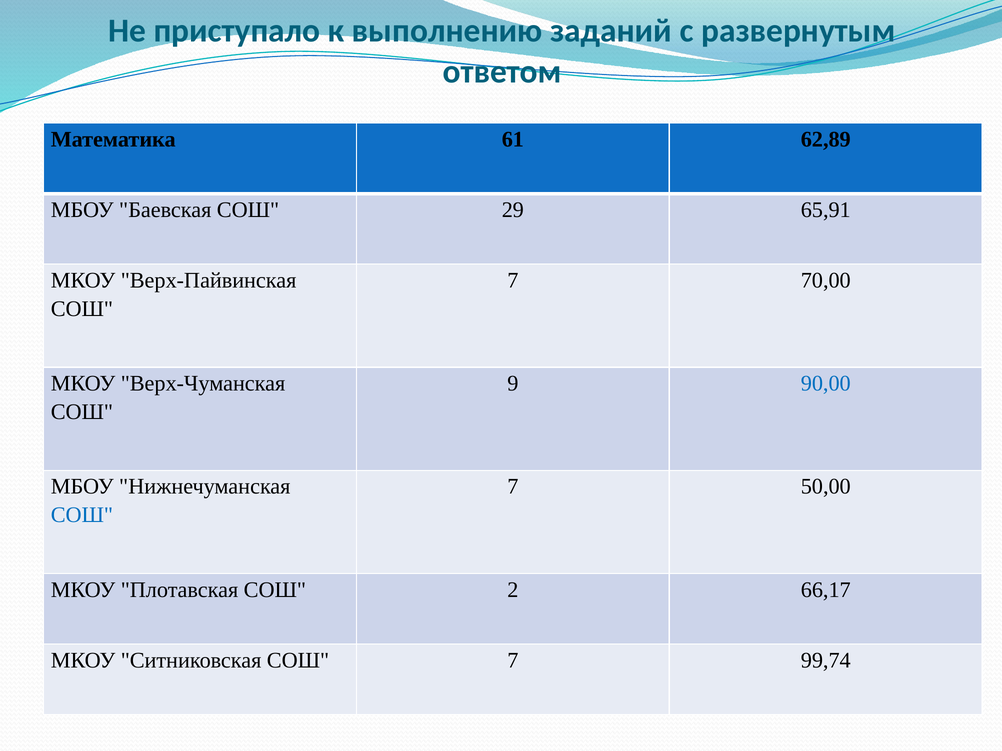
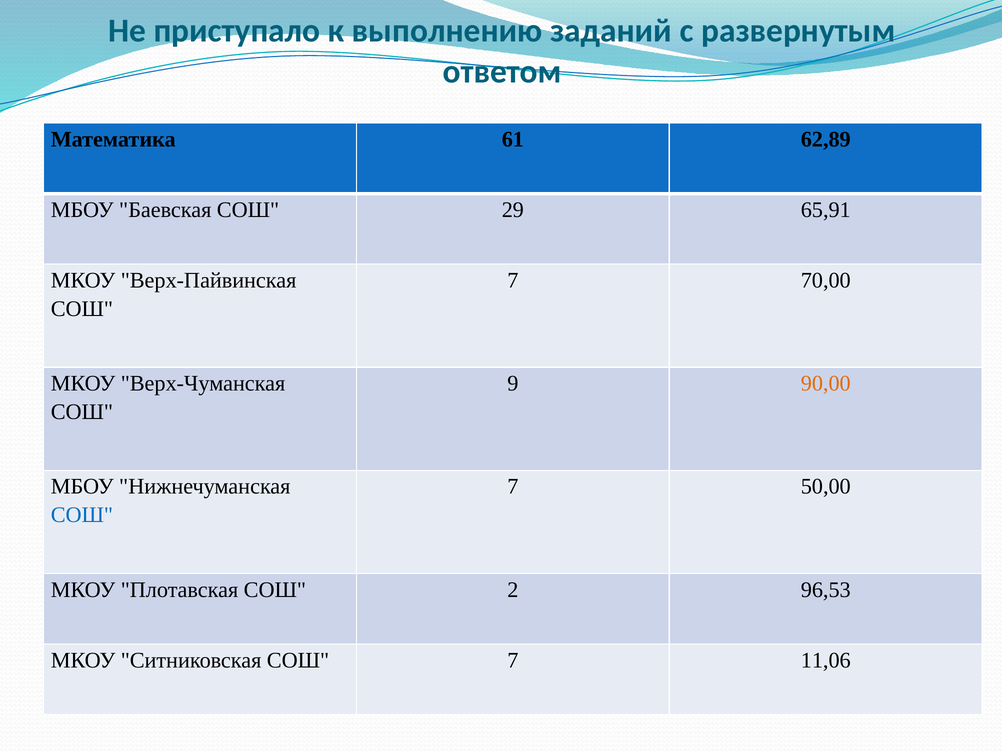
90,00 colour: blue -> orange (826, 384)
66,17: 66,17 -> 96,53 (826, 590)
99,74: 99,74 -> 11,06 (826, 661)
